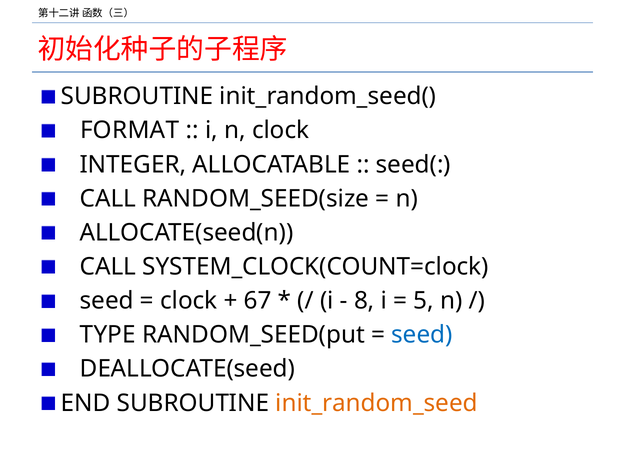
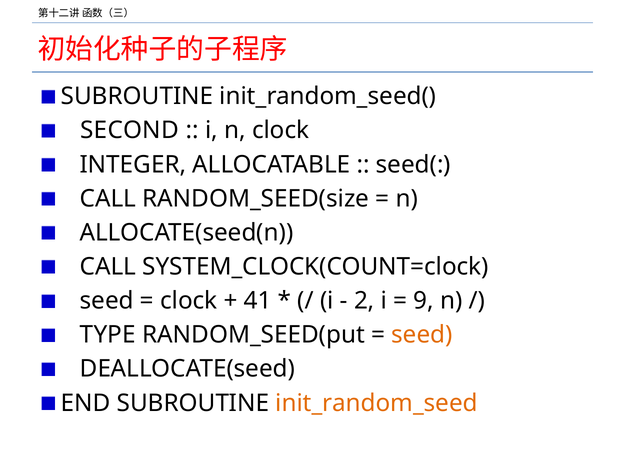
FORMAT: FORMAT -> SECOND (130, 130)
67: 67 -> 41 (258, 301)
8: 8 -> 2 (364, 301)
5: 5 -> 9 (424, 301)
seed colour: blue -> orange (422, 335)
